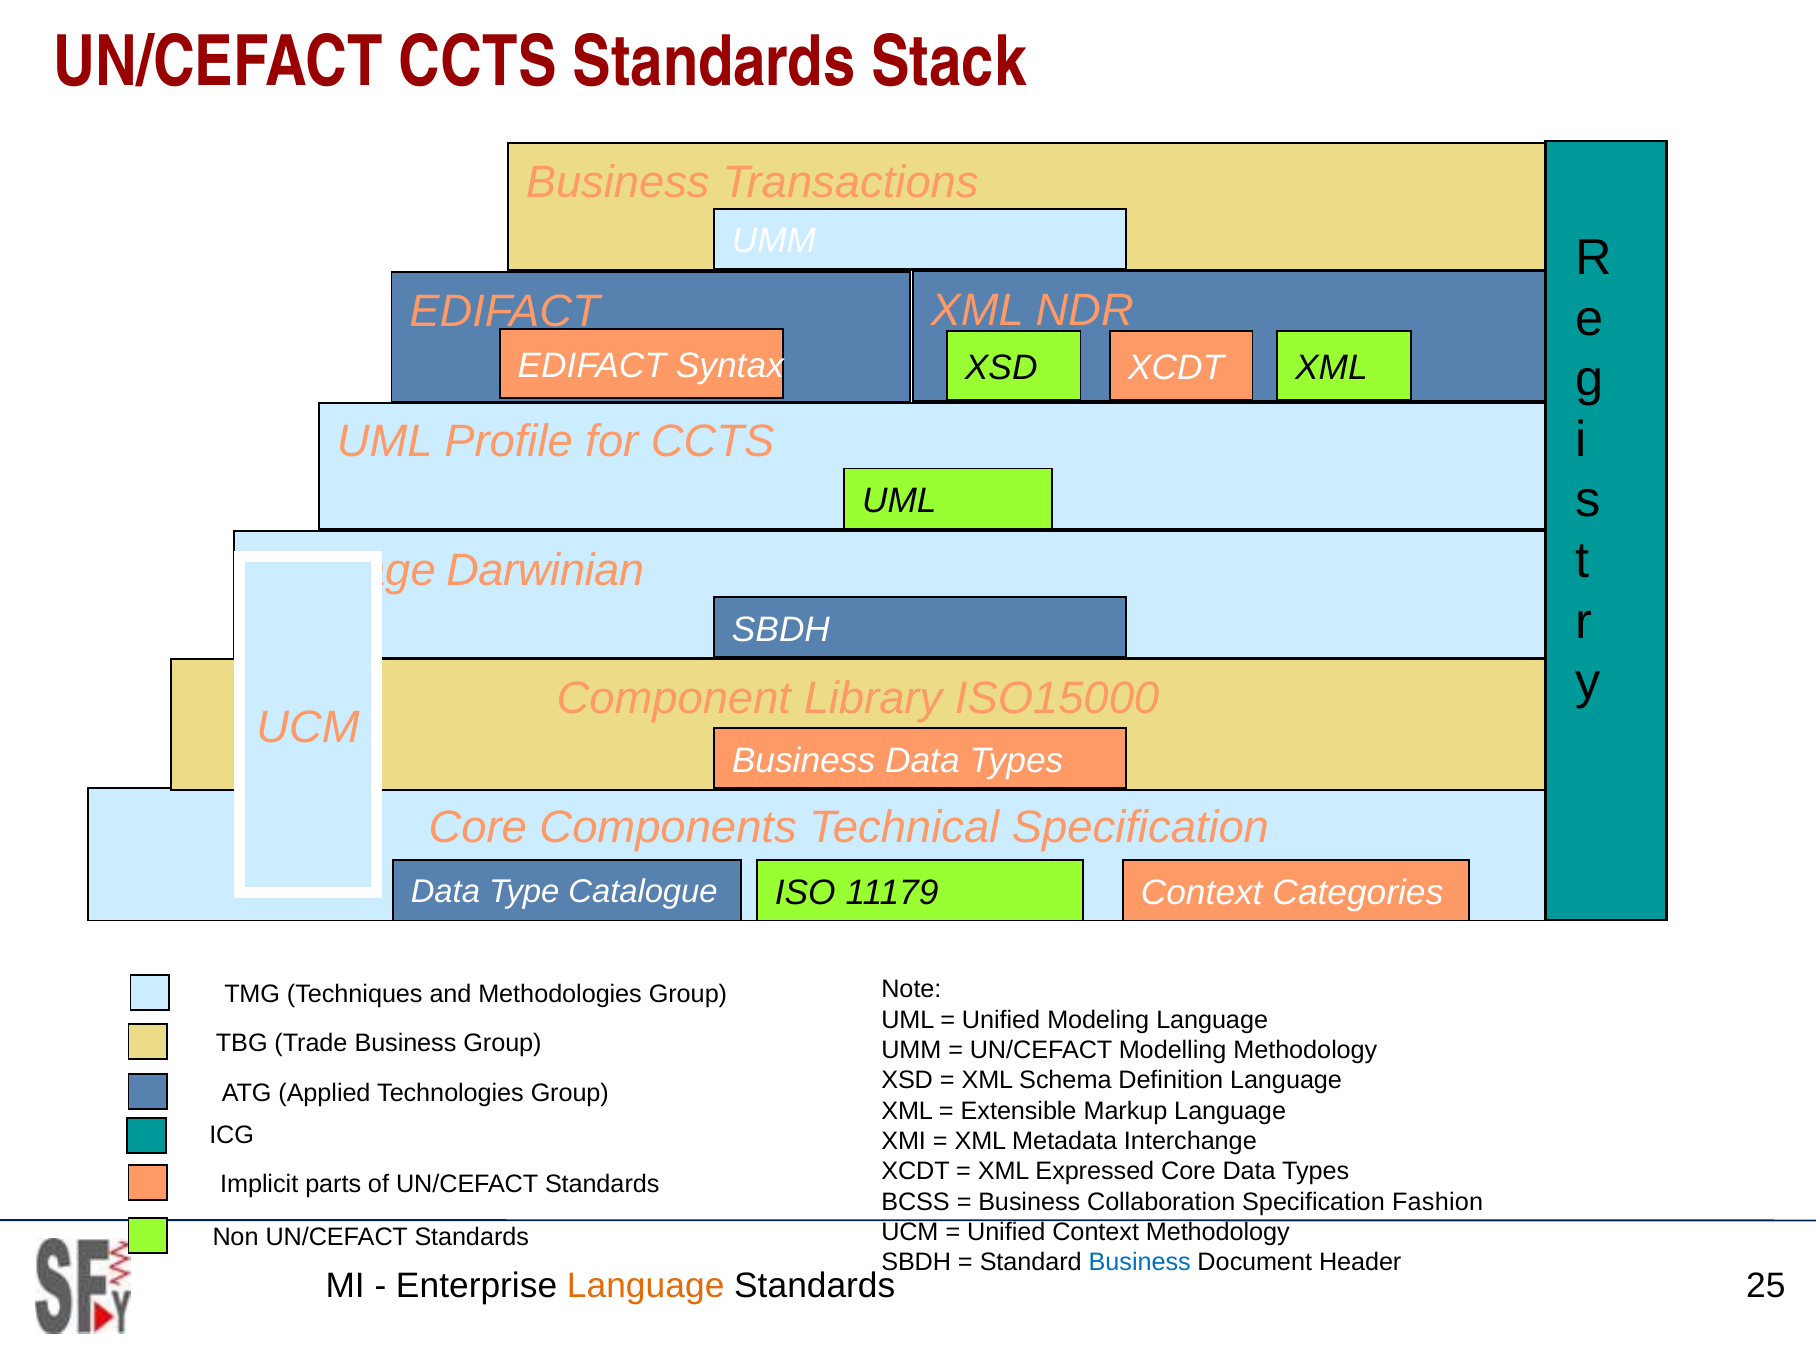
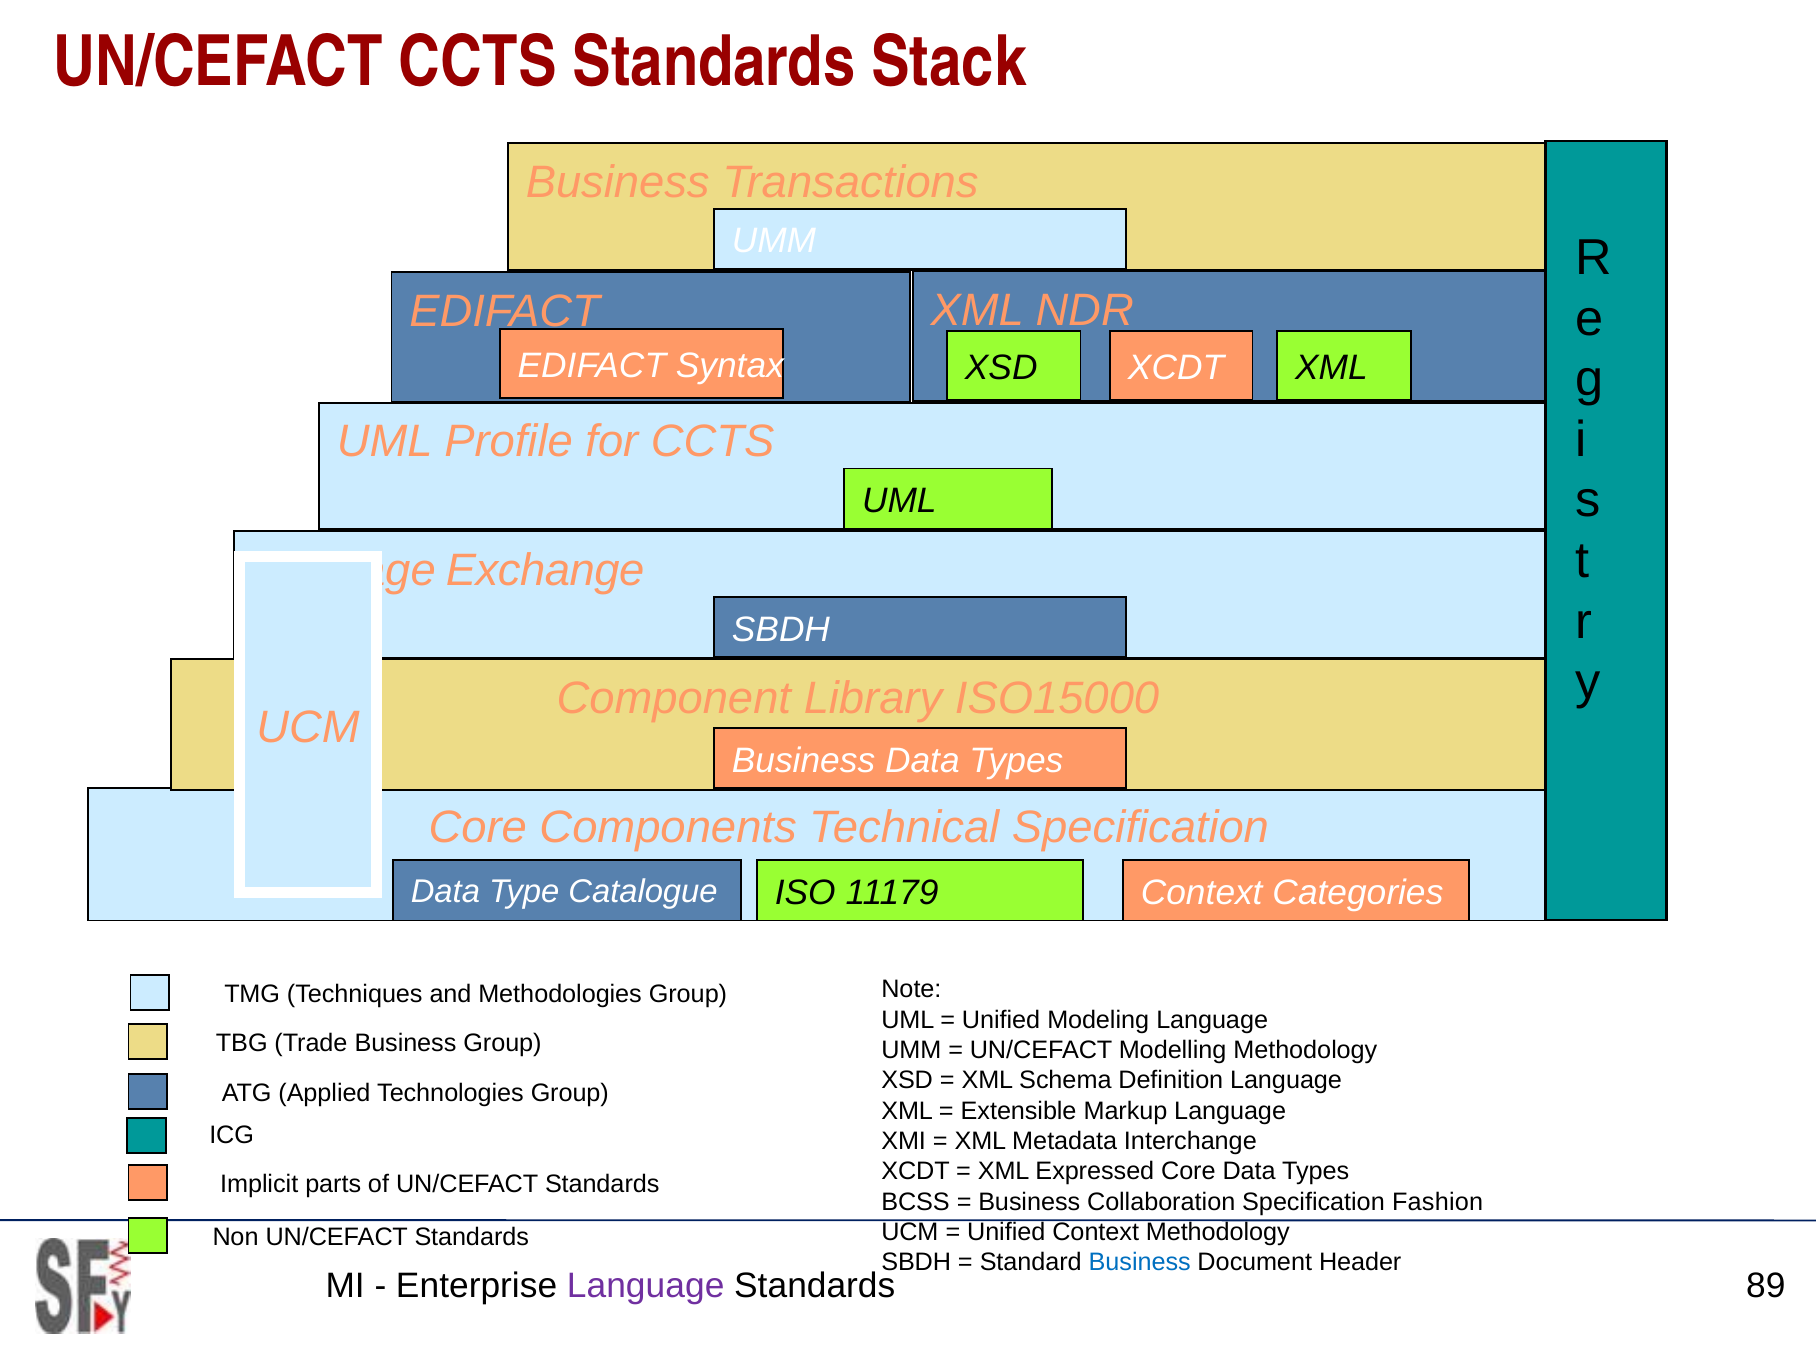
Darwinian: Darwinian -> Exchange (545, 571)
Language colour: orange -> purple (646, 1286)
25: 25 -> 89 (1766, 1286)
